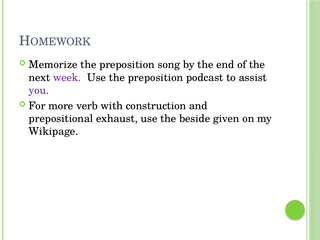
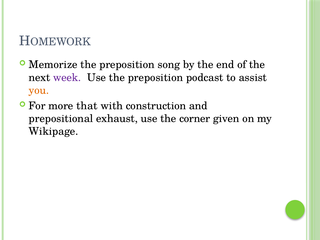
you colour: purple -> orange (39, 90)
verb: verb -> that (87, 106)
beside: beside -> corner (195, 119)
